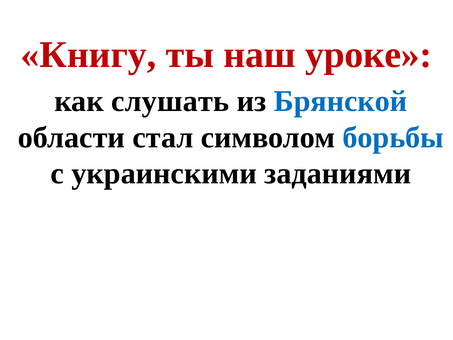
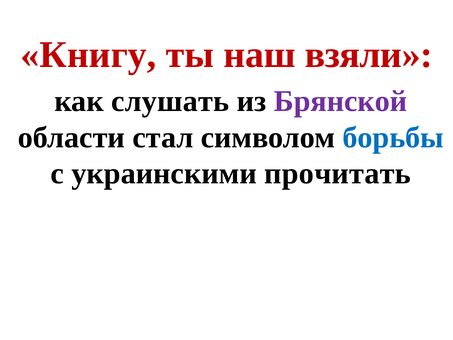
уроке: уроке -> взяли (369, 55)
Брянской colour: blue -> purple (341, 101)
заданиями: заданиями -> прочитать (338, 174)
